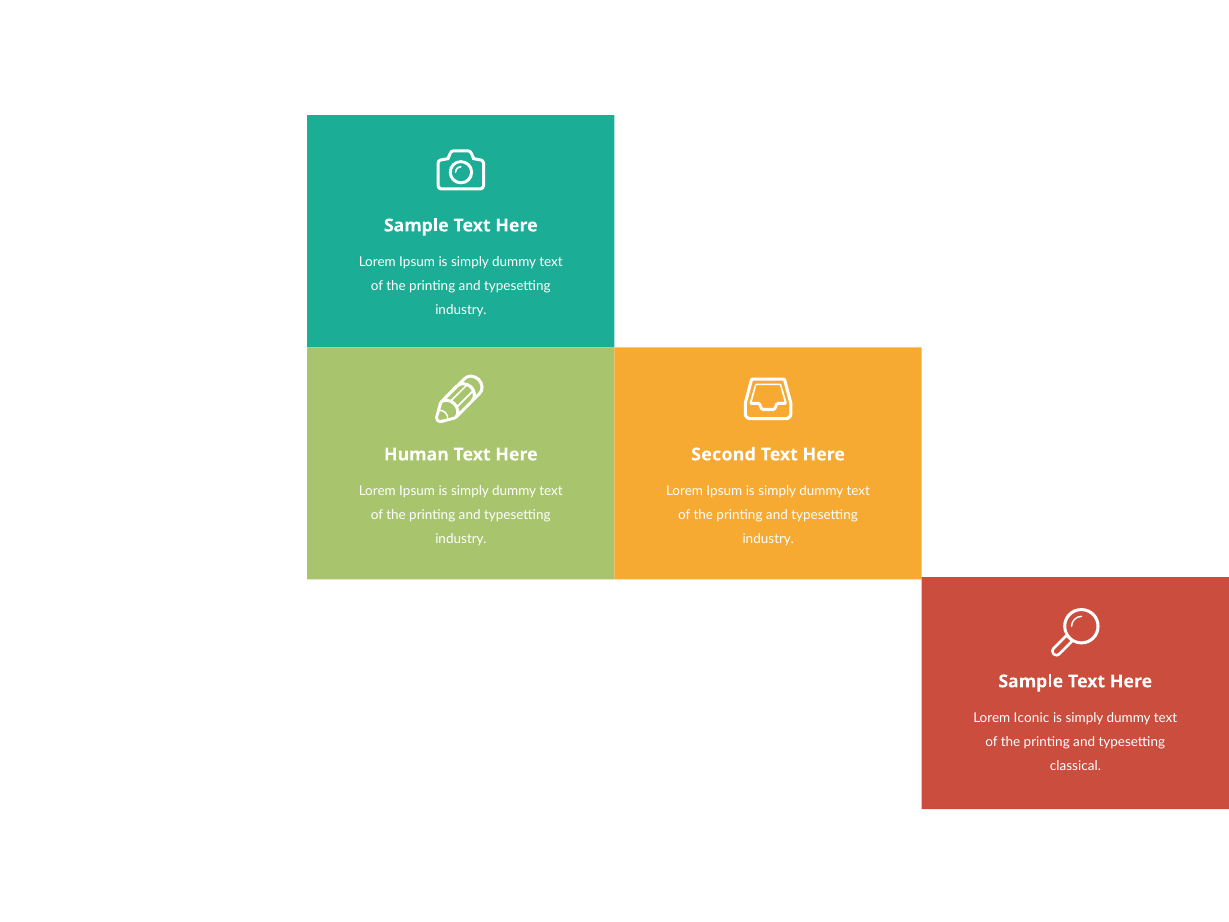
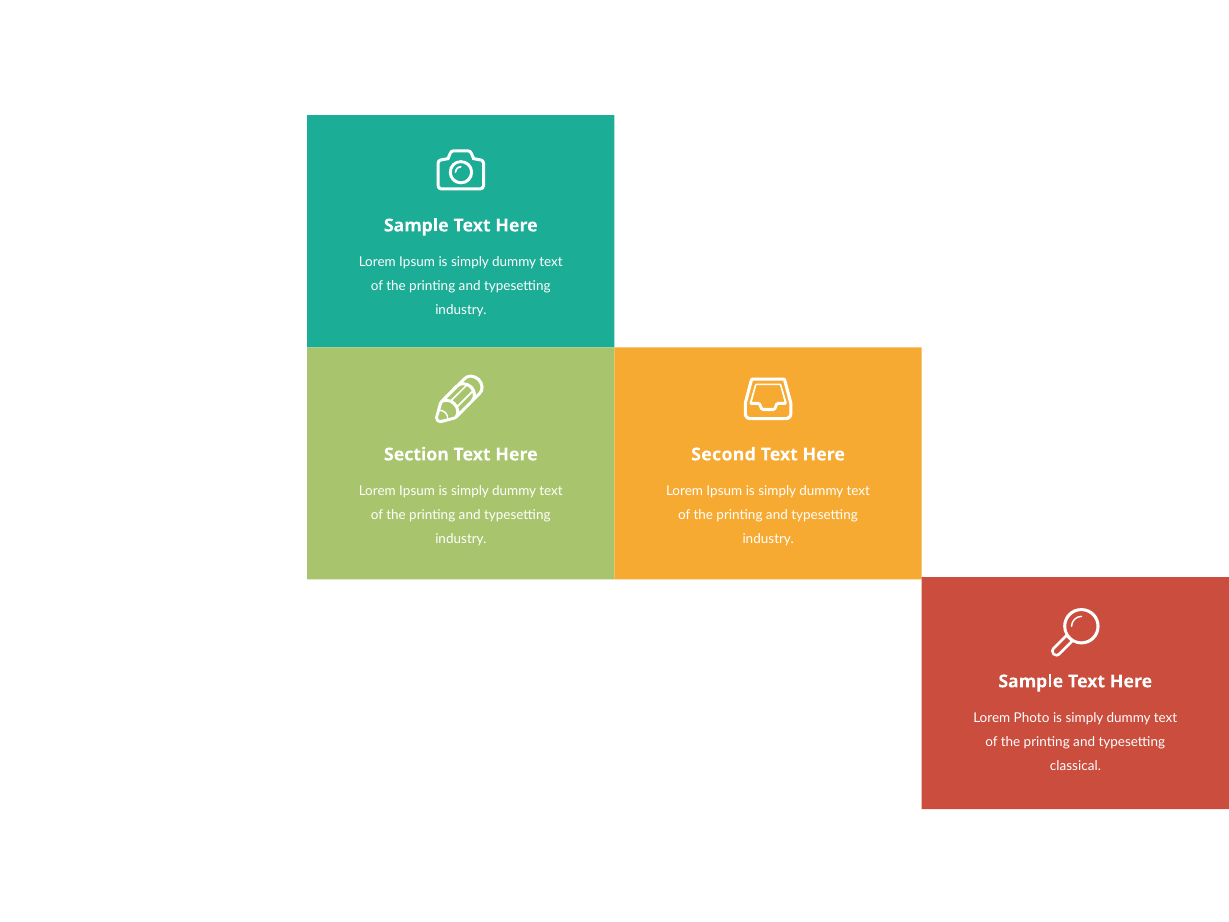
Human: Human -> Section (416, 454)
Iconic: Iconic -> Photo (1032, 717)
